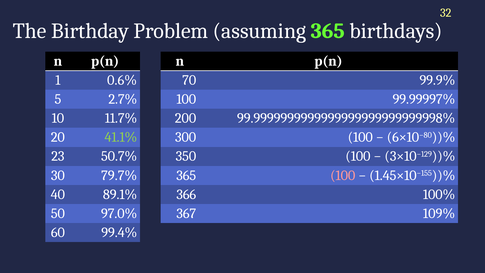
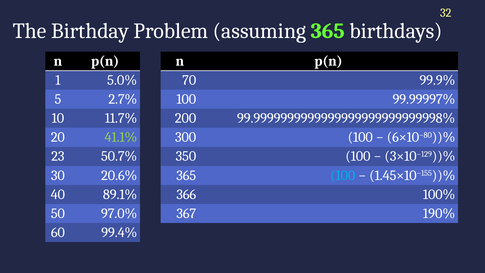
0.6%: 0.6% -> 5.0% (122, 80)
79.7%: 79.7% -> 20.6% (119, 175)
100 colour: pink -> light blue (343, 175)
109%: 109% -> 190% (439, 213)
